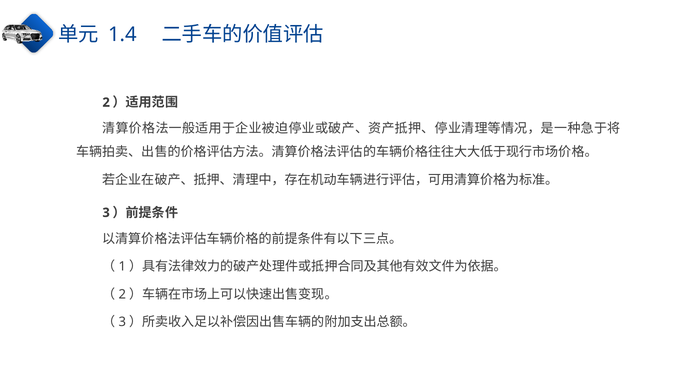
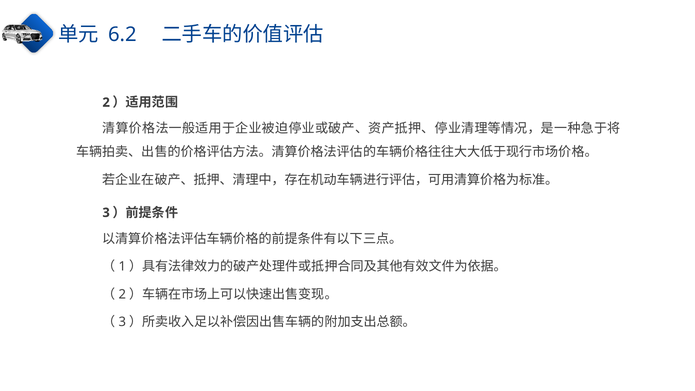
1.4: 1.4 -> 6.2 (122, 34)
